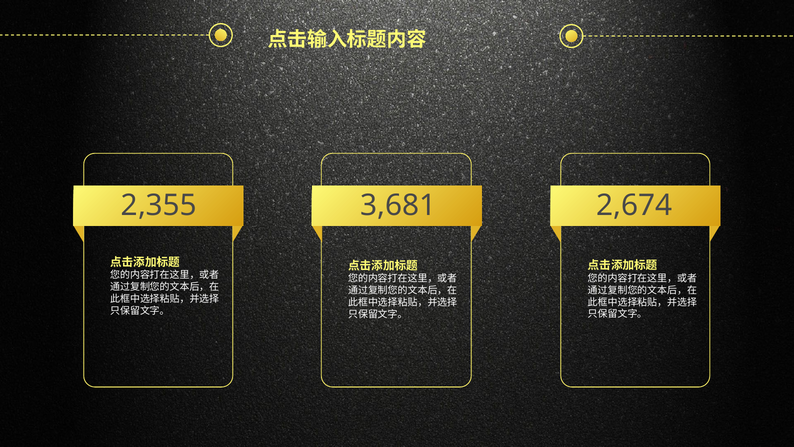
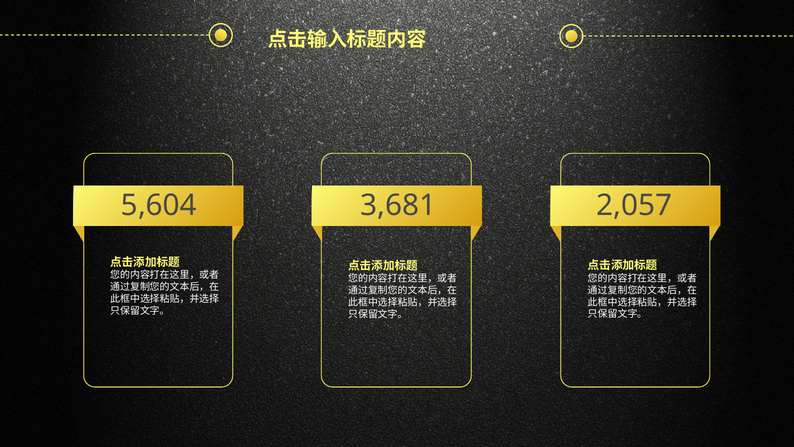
2,355: 2,355 -> 5,604 (159, 205)
2,674: 2,674 -> 2,057 (634, 205)
